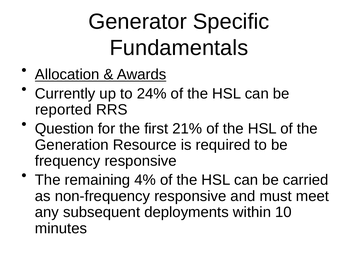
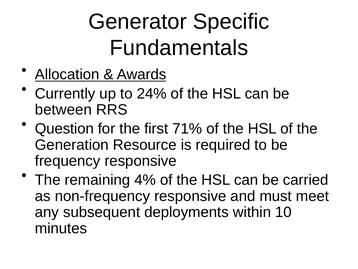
reported: reported -> between (63, 110)
21%: 21% -> 71% (187, 128)
